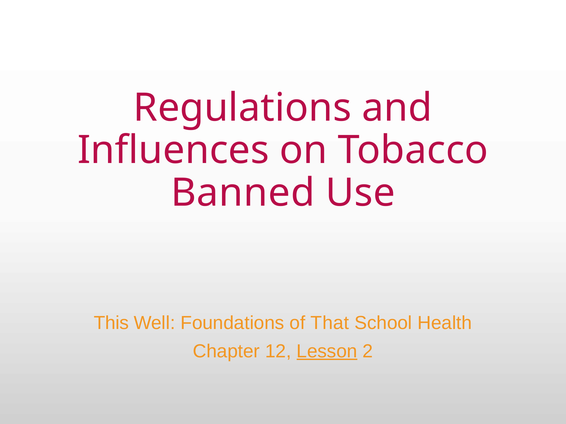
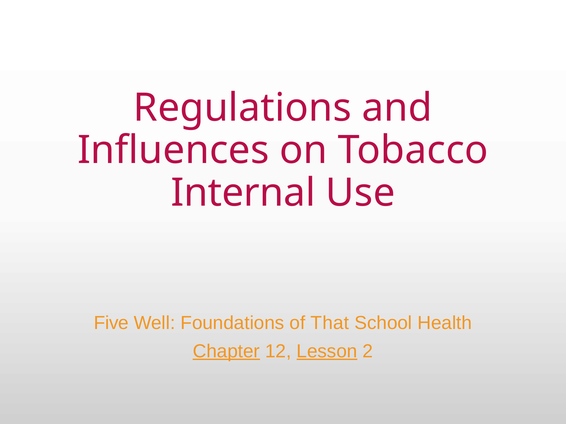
Banned: Banned -> Internal (243, 193)
This: This -> Five (111, 323)
Chapter underline: none -> present (226, 352)
